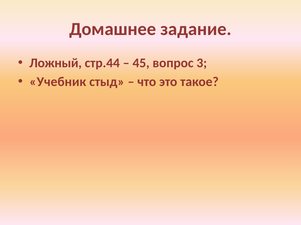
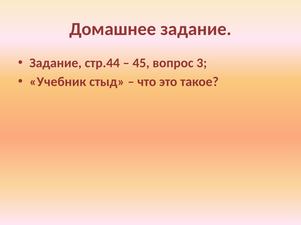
Ложный: Ложный -> Задание (56, 63)
